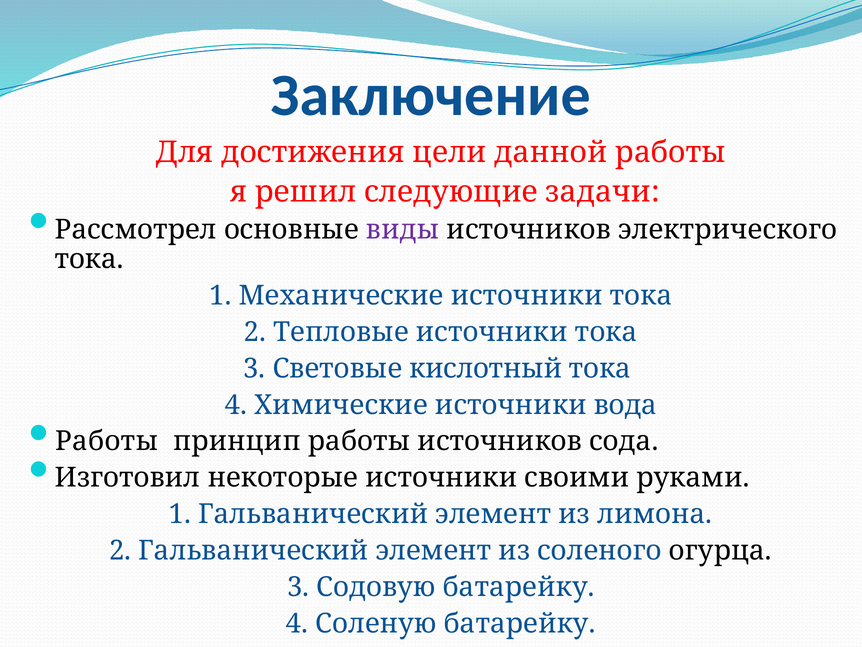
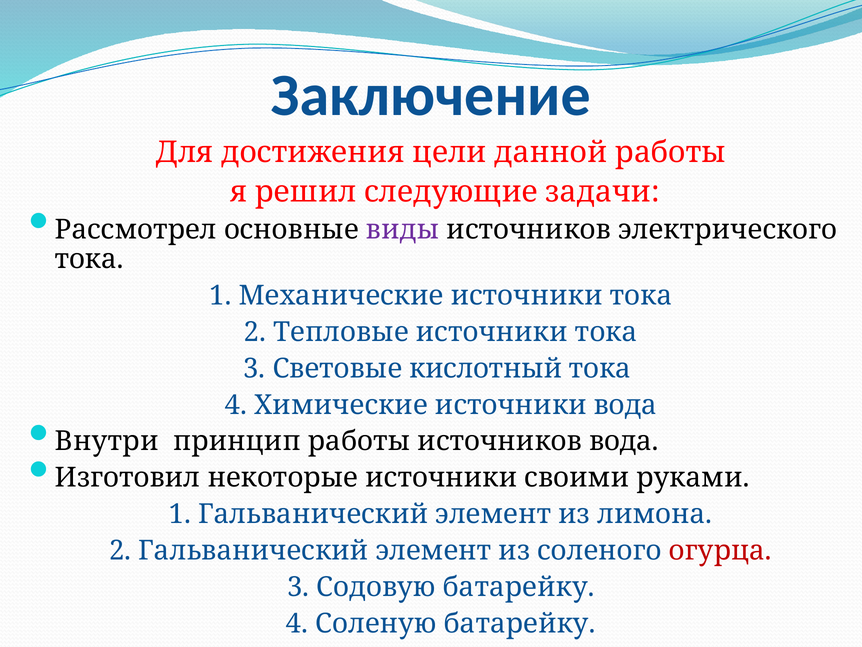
Работы: Работы -> Внутри (107, 441)
источников сода: сода -> вода (624, 441)
огурца colour: black -> red (720, 550)
